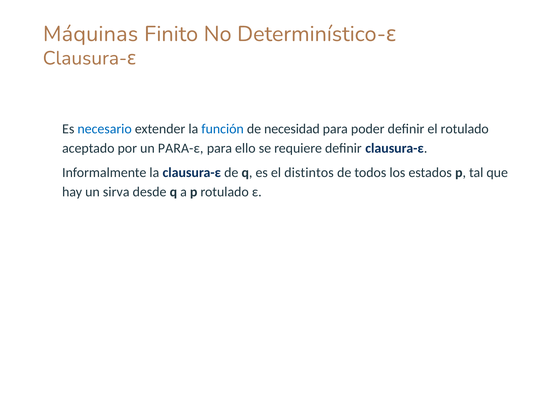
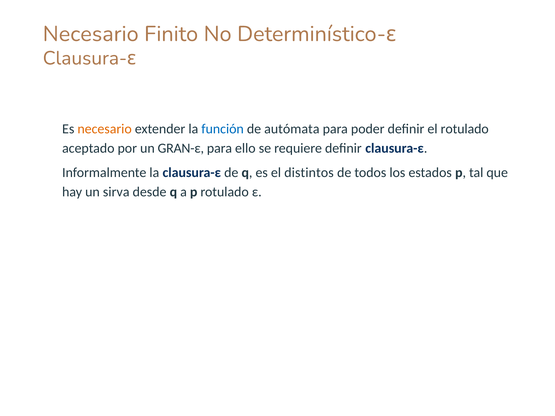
Máquinas: Máquinas -> Necesario (91, 34)
necesario colour: blue -> orange (105, 129)
necesidad: necesidad -> autómata (292, 129)
PARA-ε: PARA-ε -> GRAN-ε (181, 148)
